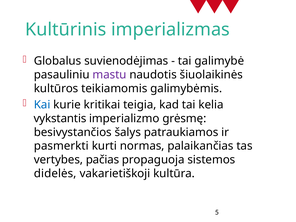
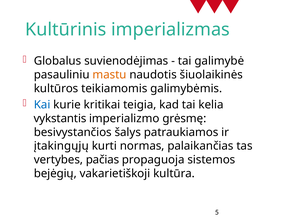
mastu colour: purple -> orange (109, 75)
pasmerkti: pasmerkti -> įtakingųjų (61, 146)
didelės: didelės -> bejėgių (55, 174)
